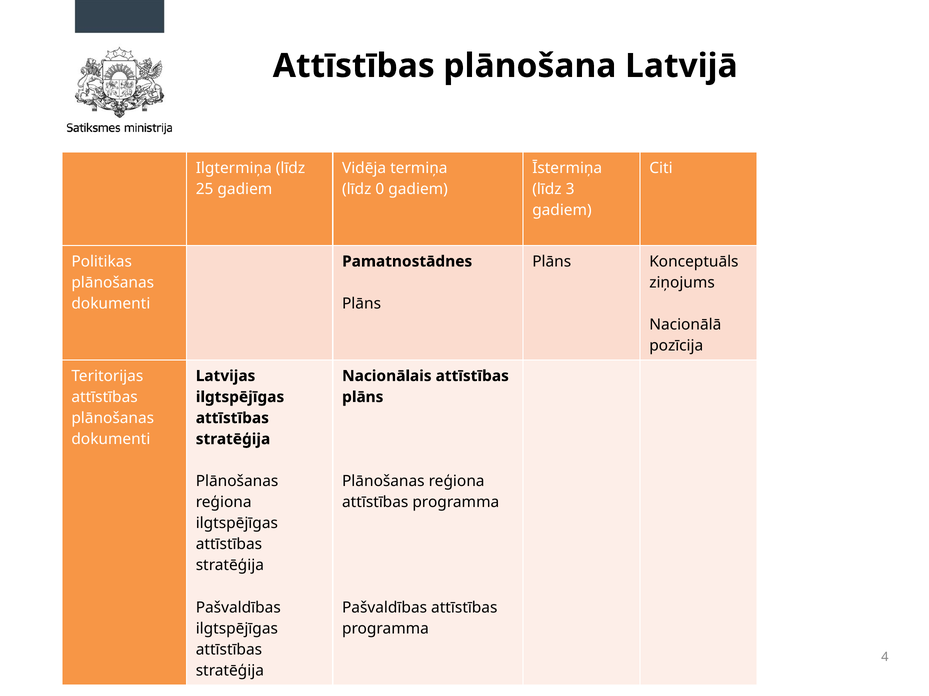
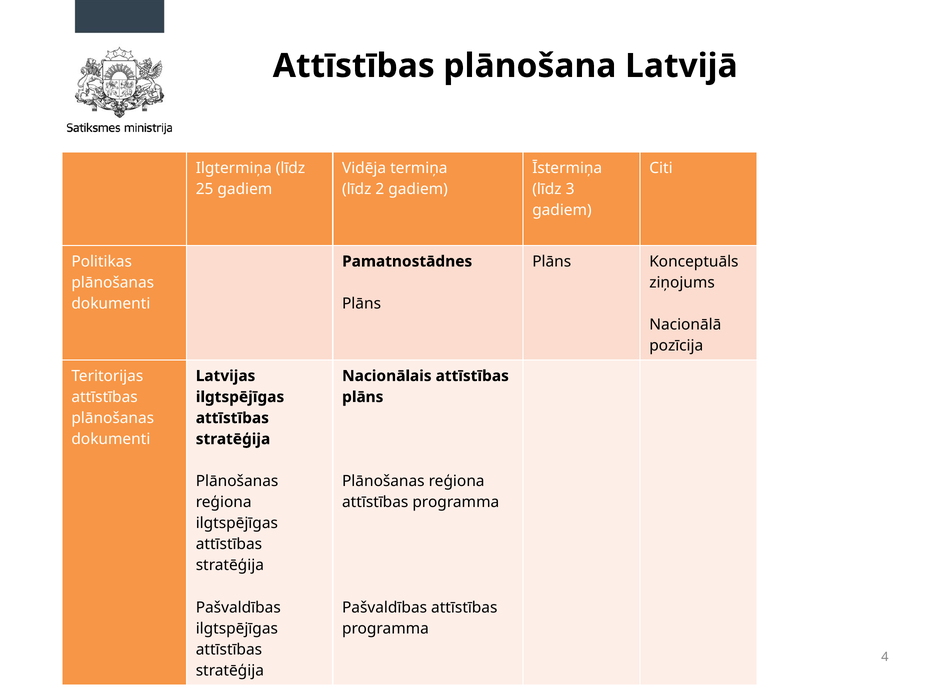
0: 0 -> 2 (380, 189)
